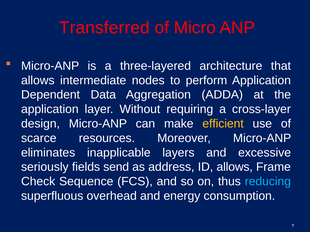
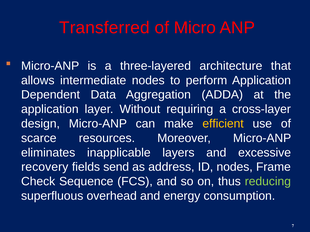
seriously: seriously -> recovery (45, 167)
ID allows: allows -> nodes (235, 167)
reducing colour: light blue -> light green (268, 182)
